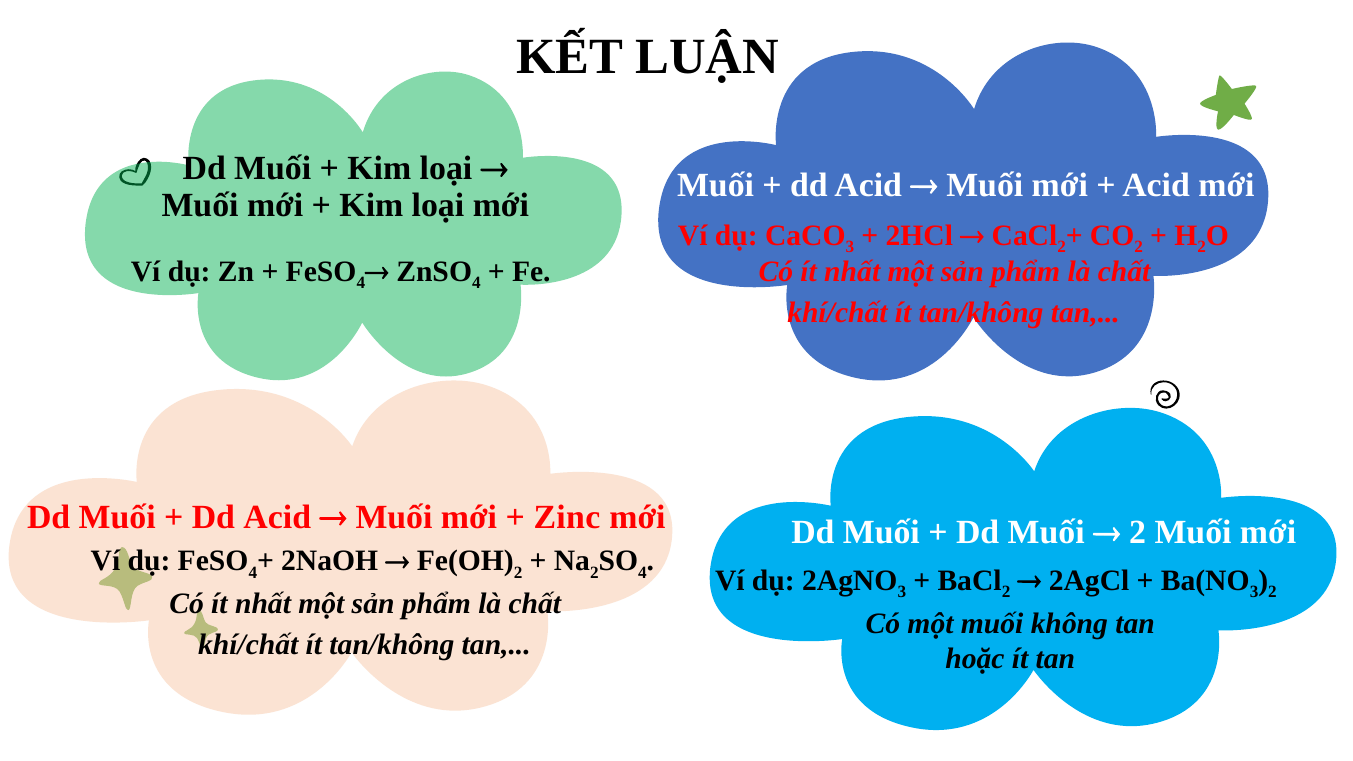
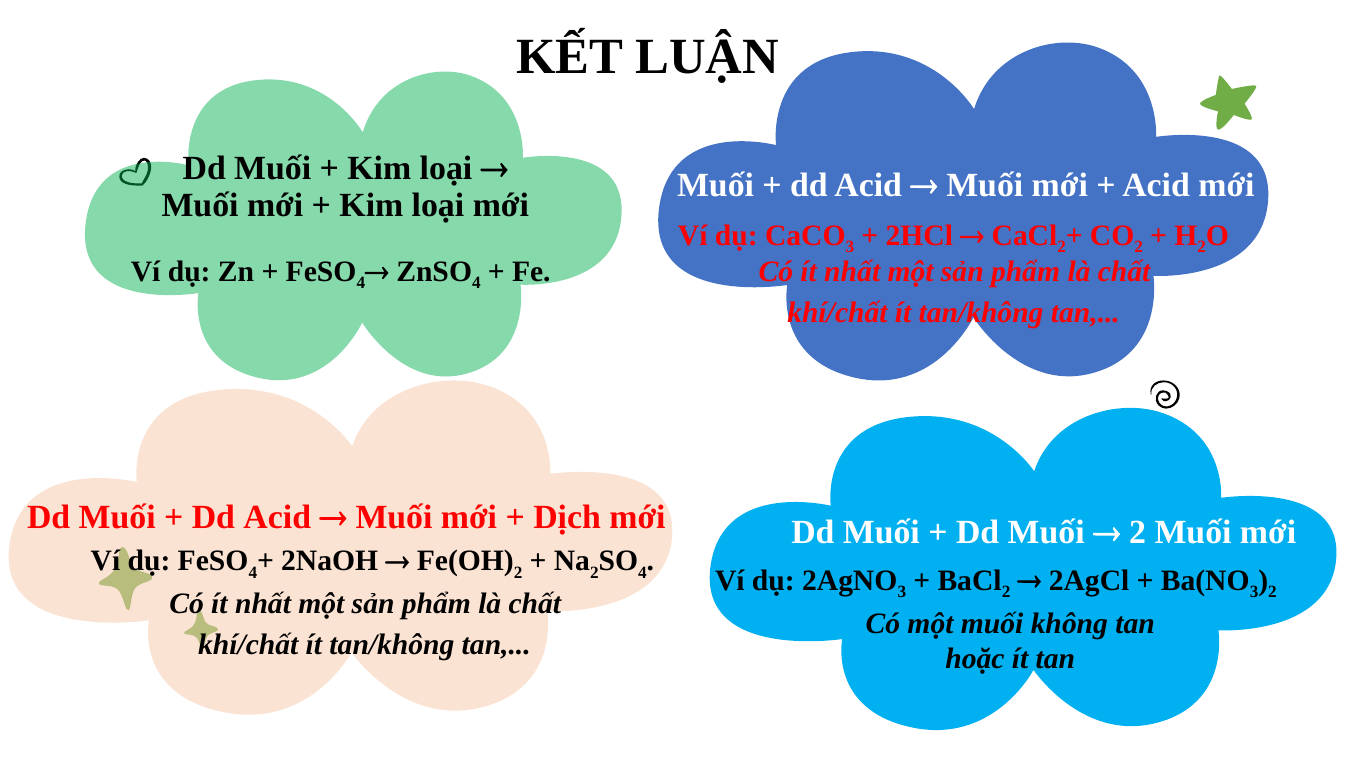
Zinc: Zinc -> Dịch (567, 517)
